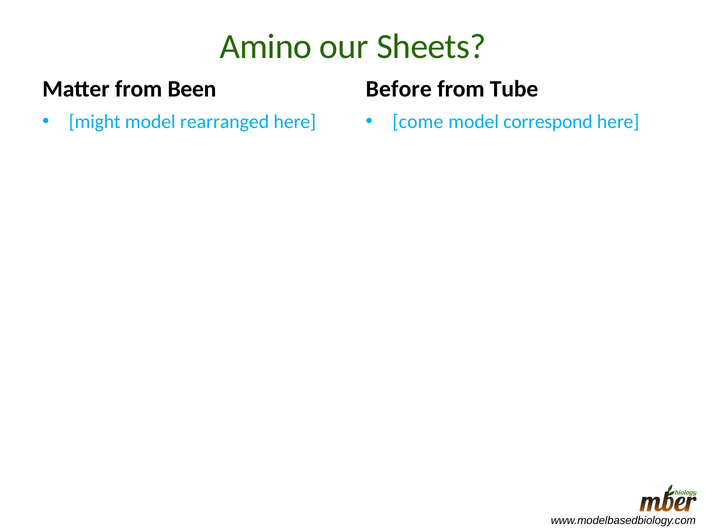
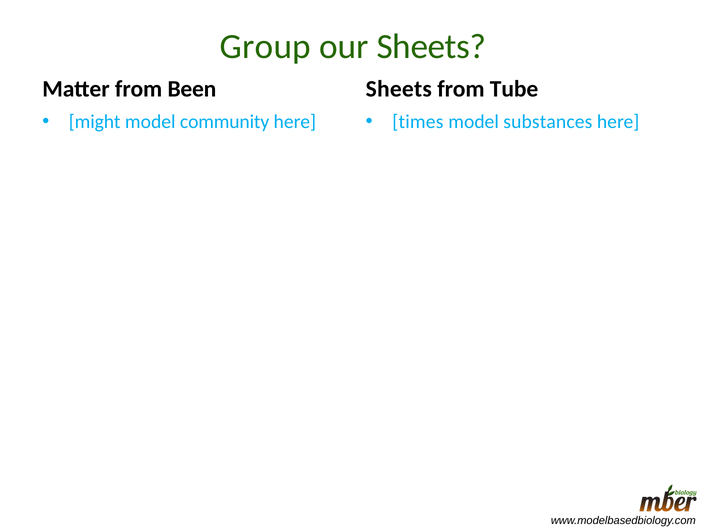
Amino: Amino -> Group (265, 47)
Before: Before -> Sheets (399, 89)
rearranged: rearranged -> community (225, 122)
come: come -> times (418, 122)
correspond: correspond -> substances (548, 122)
